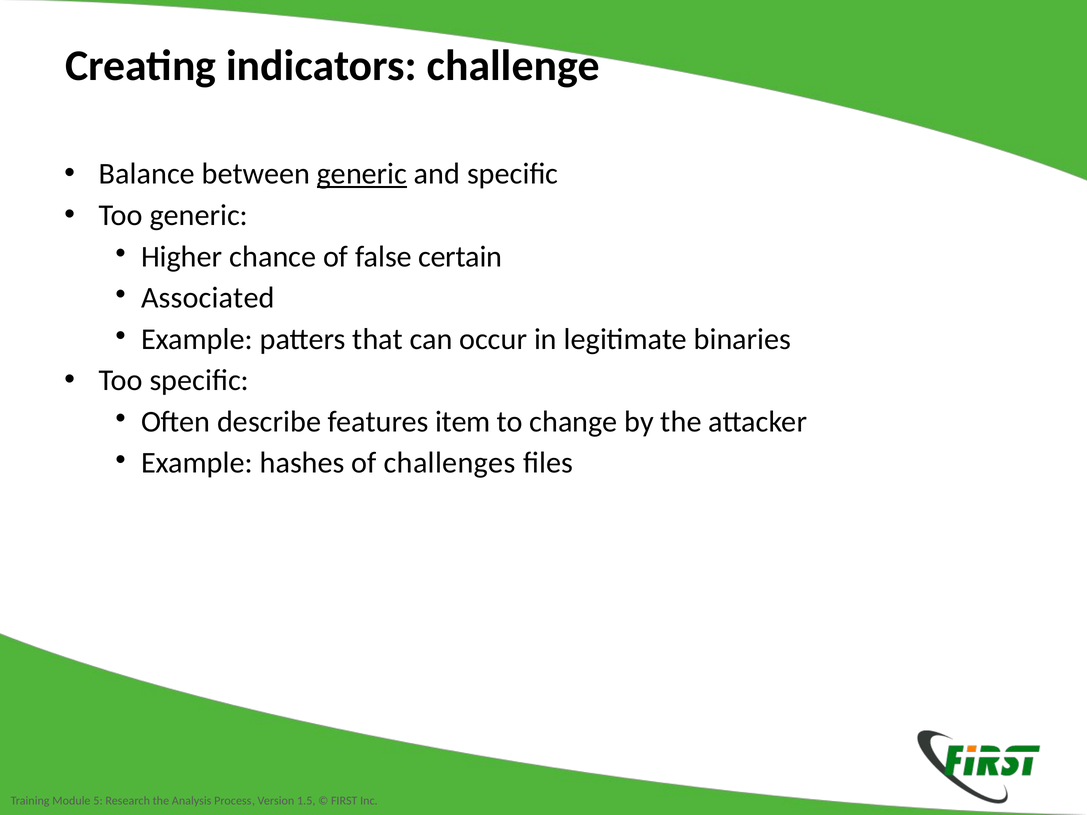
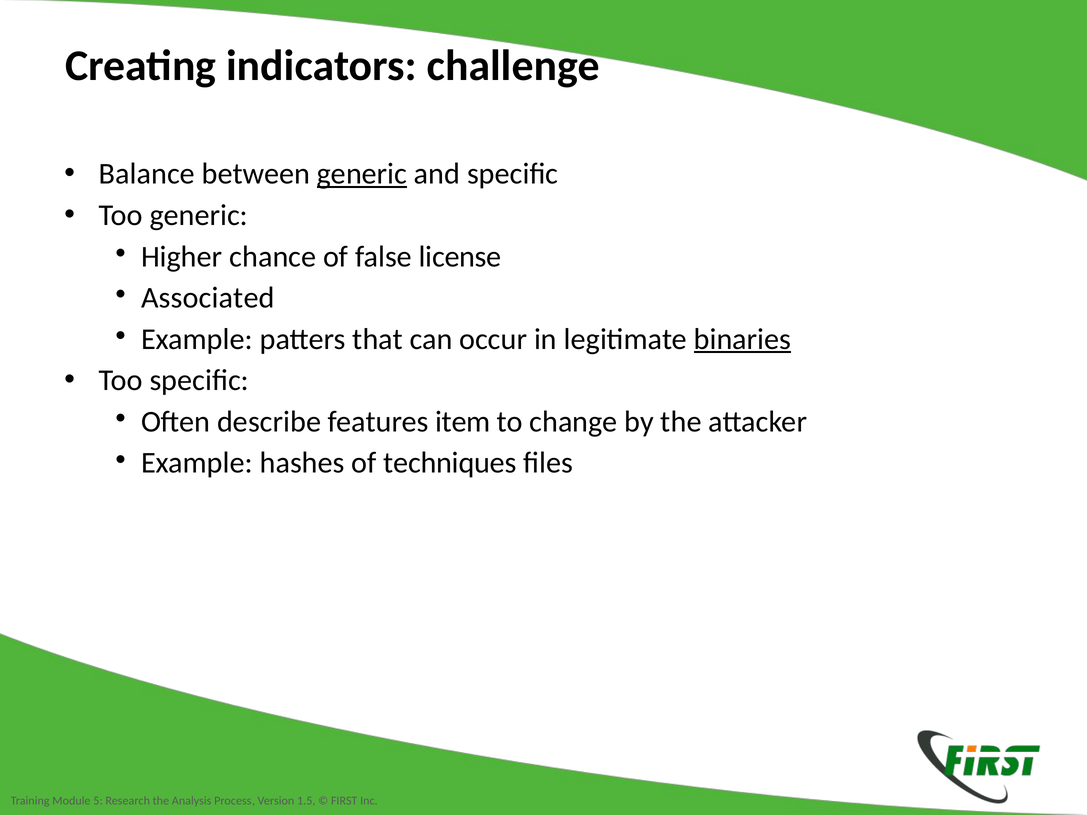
certain: certain -> license (460, 257)
binaries underline: none -> present (743, 339)
challenges: challenges -> techniques (450, 463)
